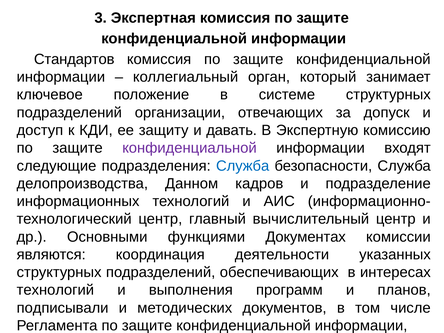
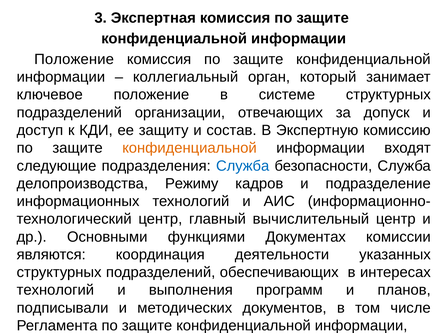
Стандартов: Стандартов -> Положение (74, 59)
давать: давать -> состав (231, 130)
конфиденциальной colour: purple -> orange (190, 148)
Данном: Данном -> Режиму (192, 184)
